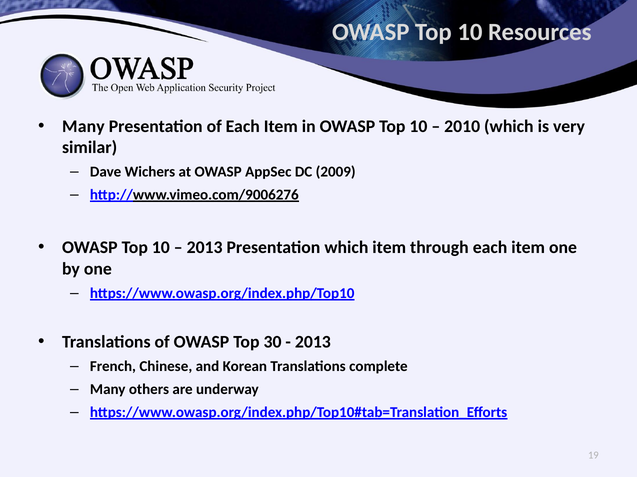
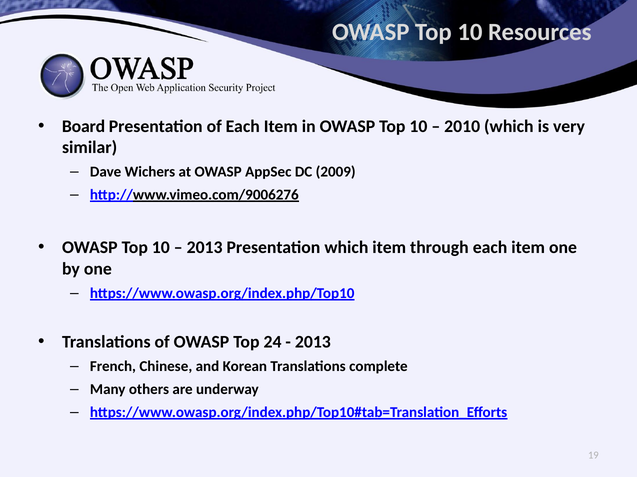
Many: Many -> Board (84, 127)
30: 30 -> 24 (272, 342)
